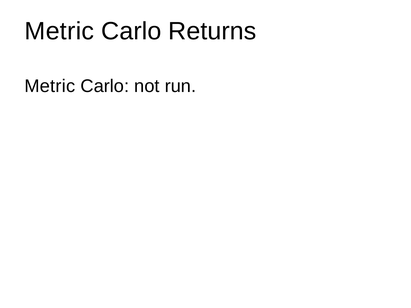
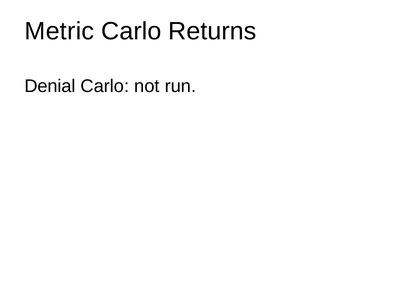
Metric: Metric -> Denial (50, 86)
